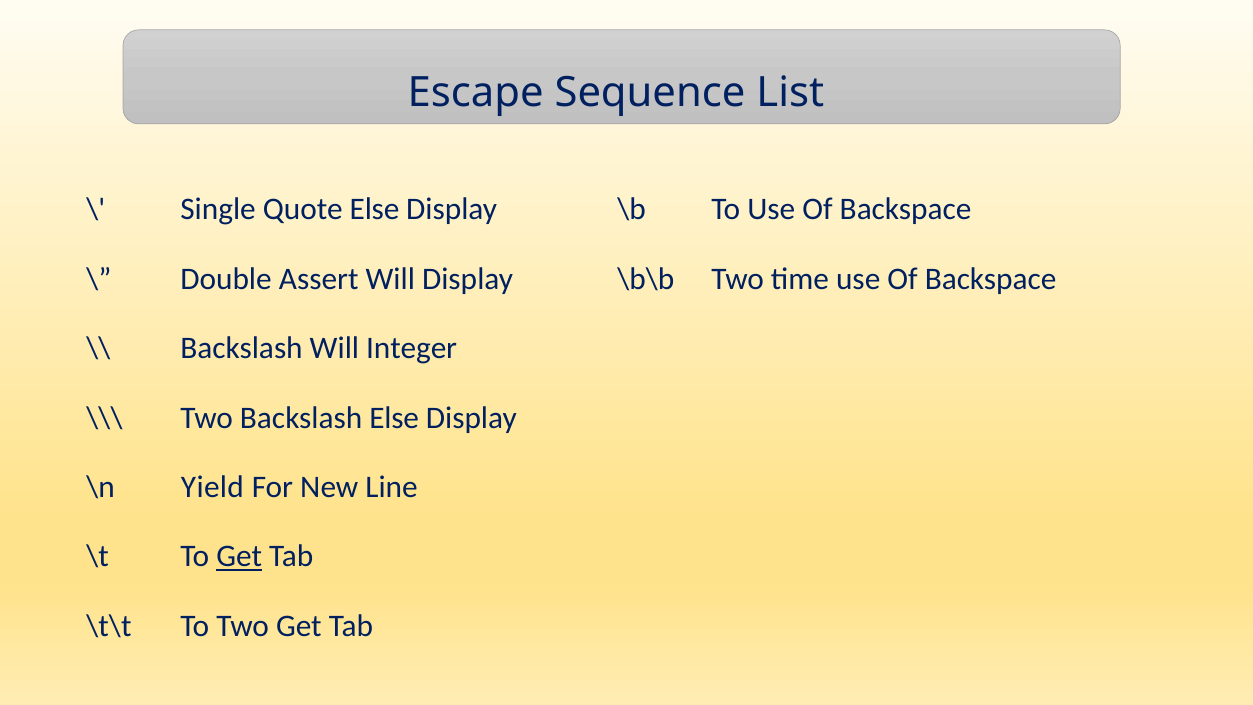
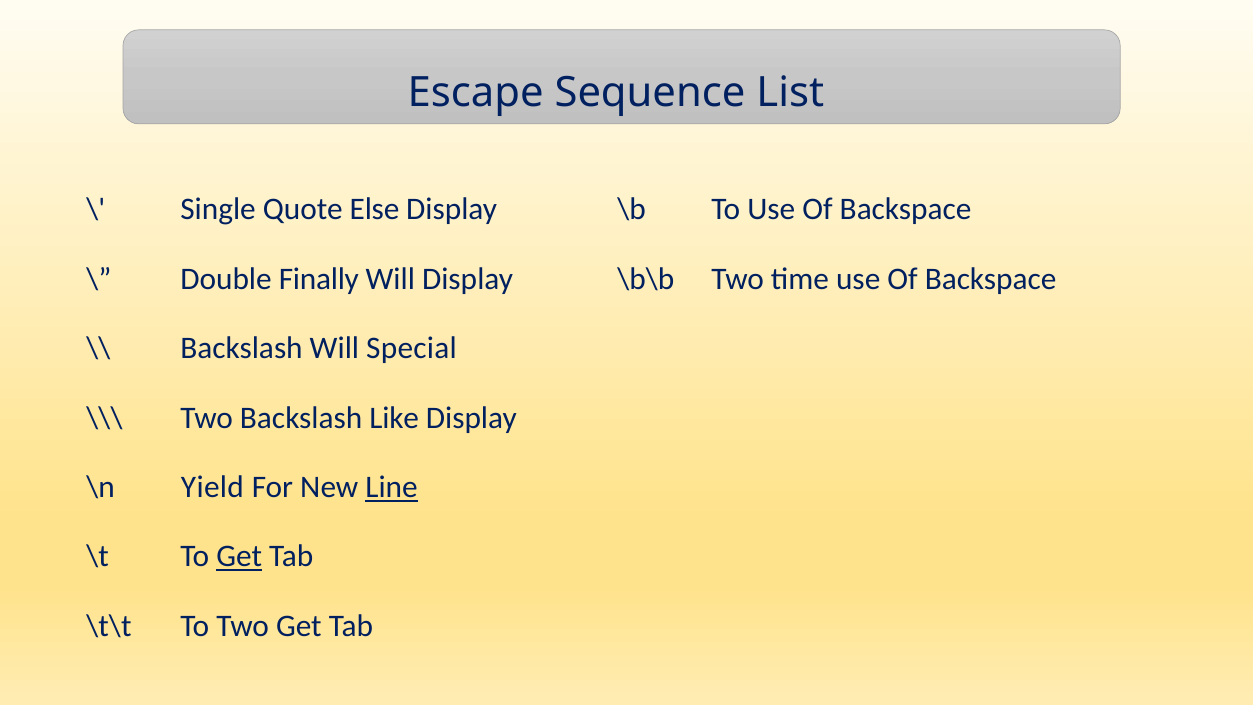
Assert: Assert -> Finally (319, 279)
Integer: Integer -> Special (411, 348)
Backslash Else: Else -> Like (394, 418)
Line underline: none -> present (392, 487)
